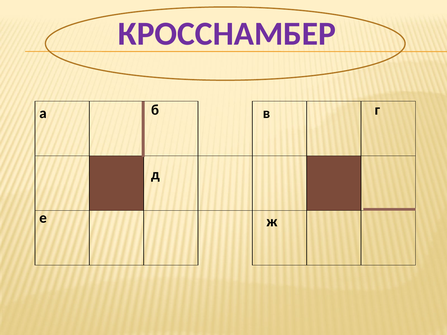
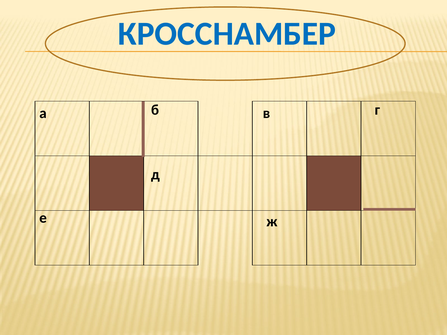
КРОССНАМБЕР colour: purple -> blue (227, 34)
